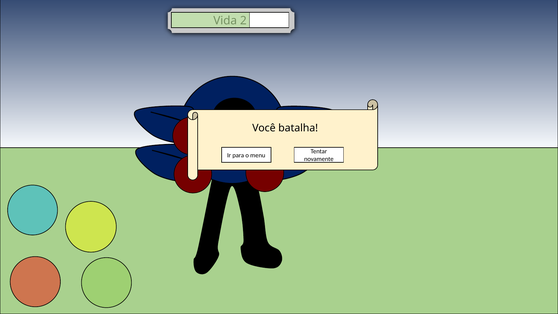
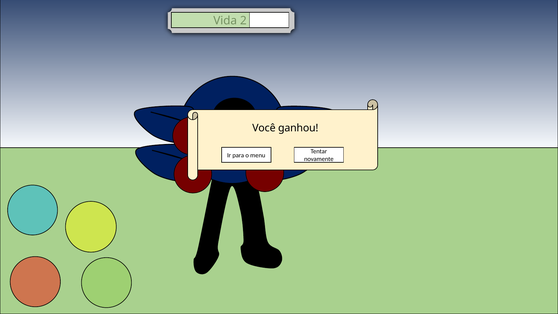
batalha: batalha -> ganhou (298, 128)
